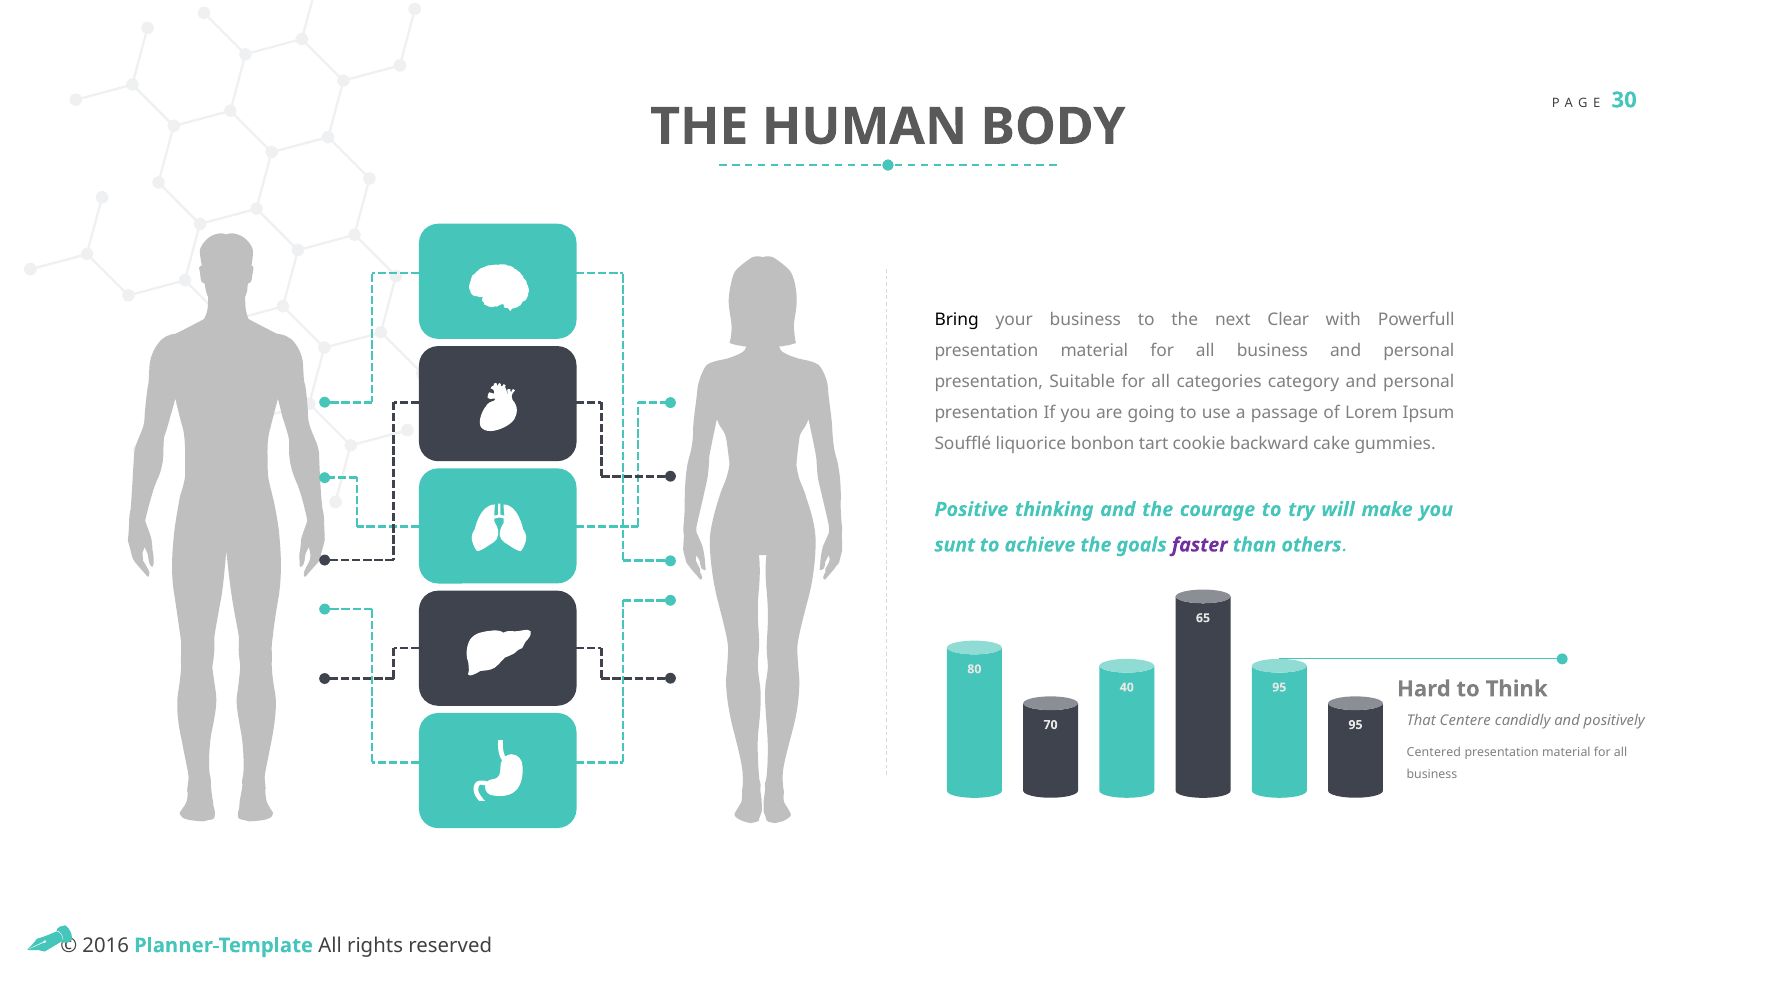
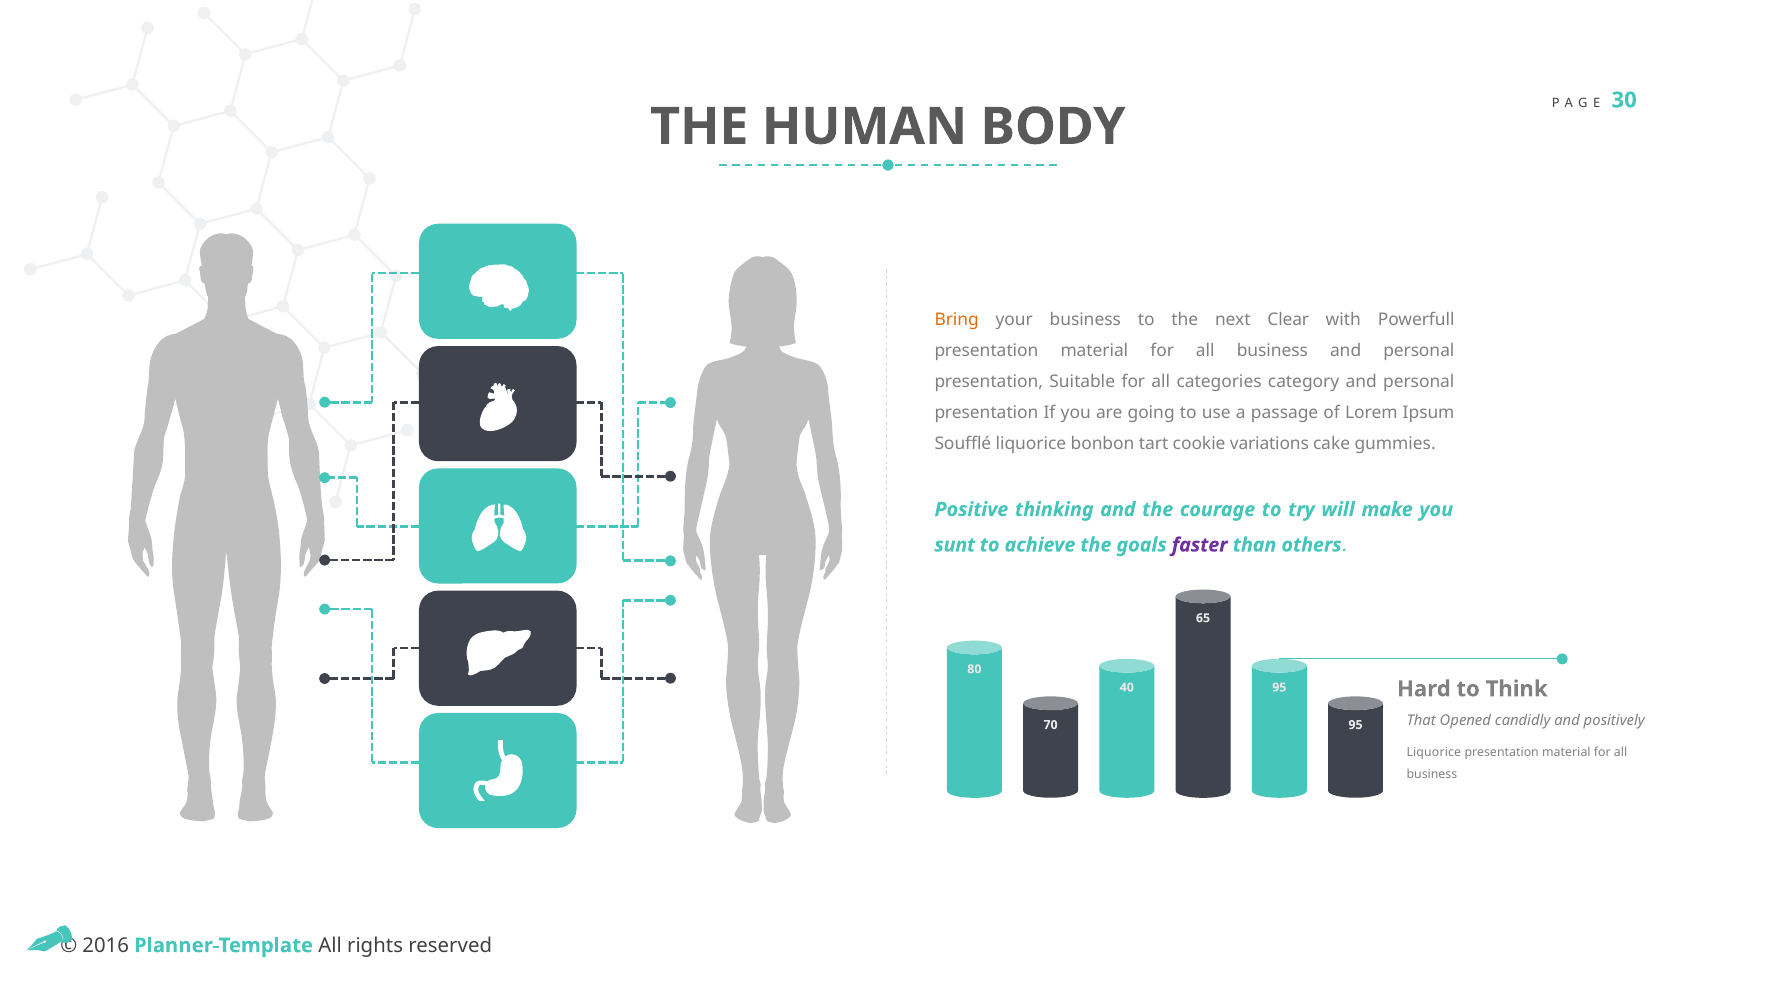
Bring colour: black -> orange (957, 320)
backward: backward -> variations (1269, 444)
Centere: Centere -> Opened (1465, 720)
Centered: Centered -> Liquorice (1434, 753)
